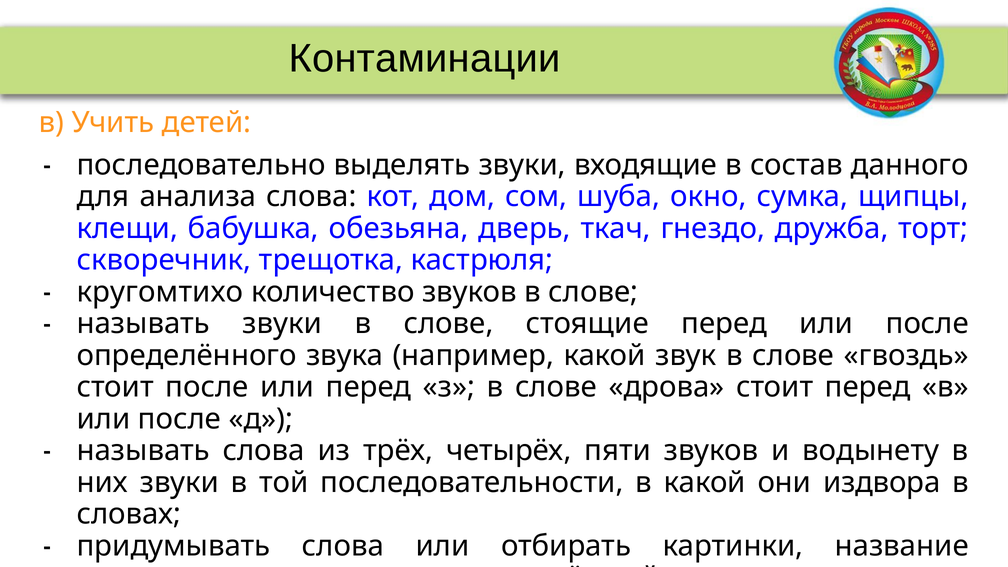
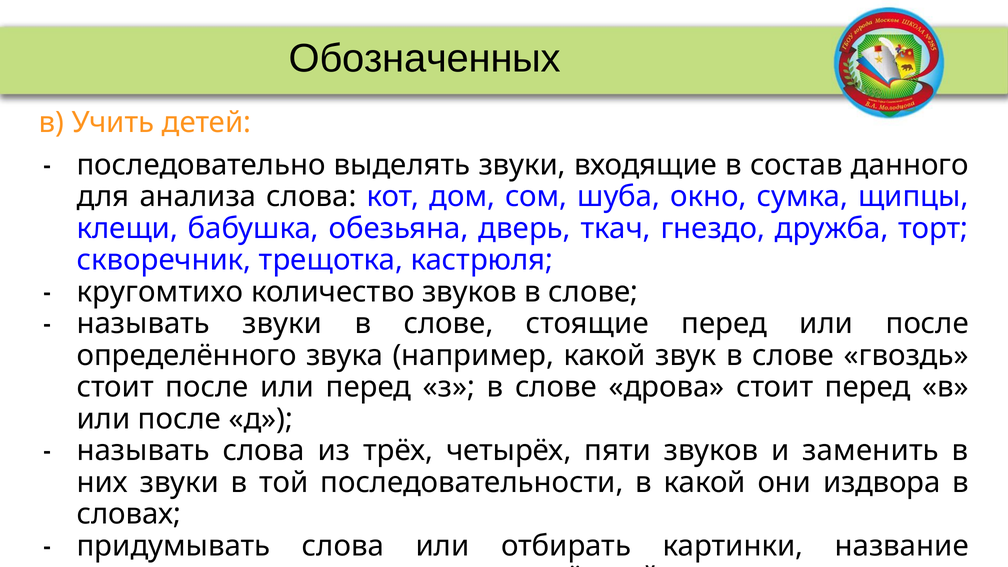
Контаминации: Контаминации -> Обозначенных (425, 59)
водынету: водынету -> заменить (871, 451)
